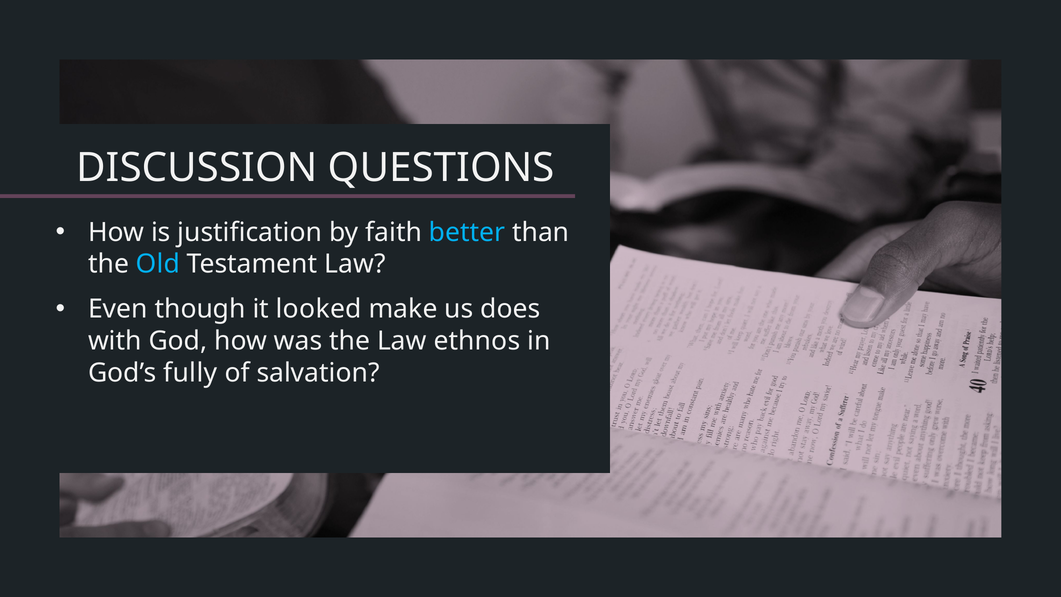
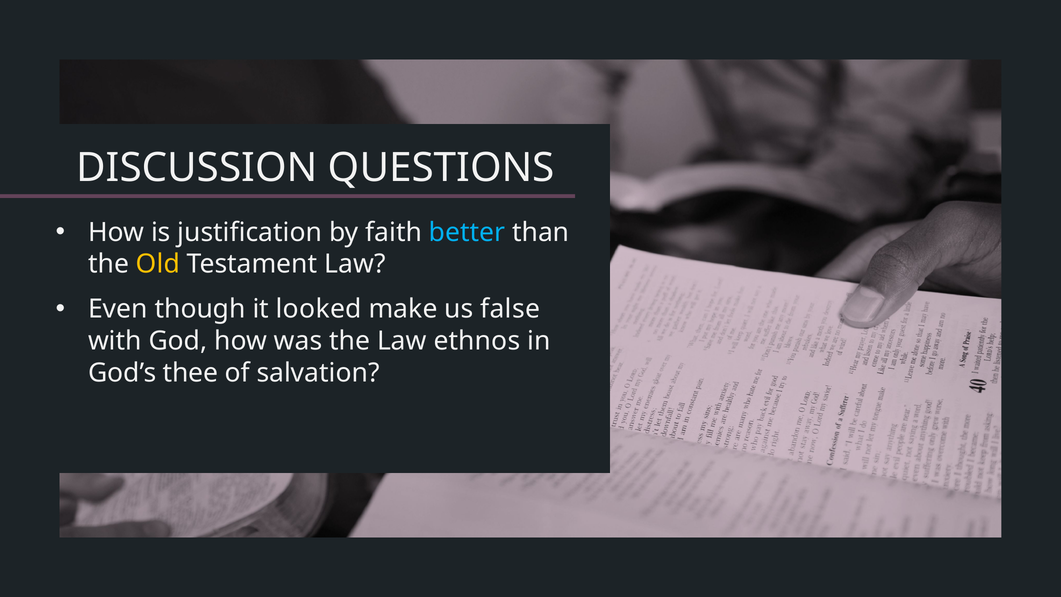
Old colour: light blue -> yellow (158, 264)
does: does -> false (510, 309)
fully: fully -> thee (191, 373)
